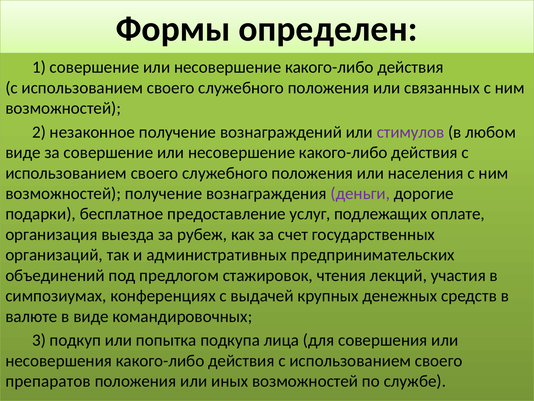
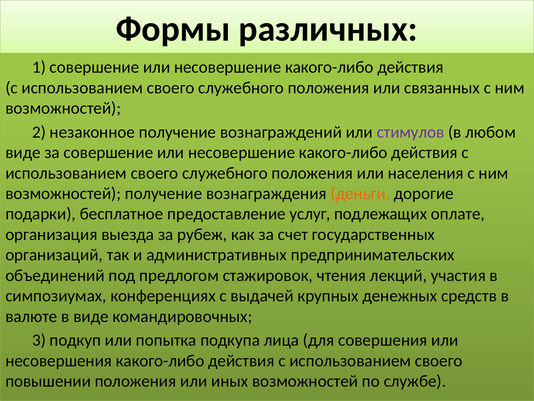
определен: определен -> различных (328, 29)
деньги colour: purple -> orange (360, 193)
препаратов: препаратов -> повышении (48, 381)
